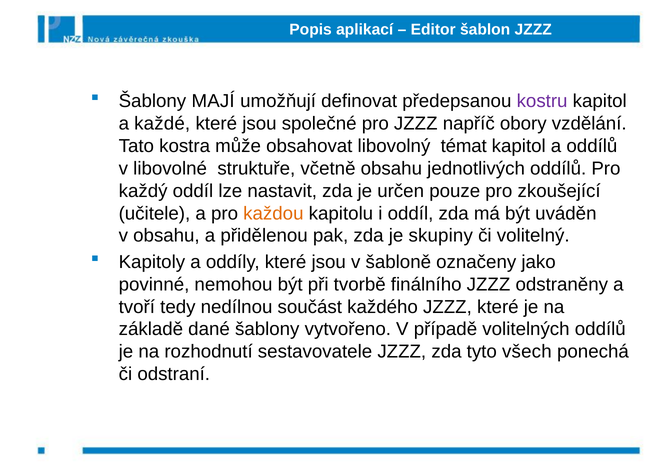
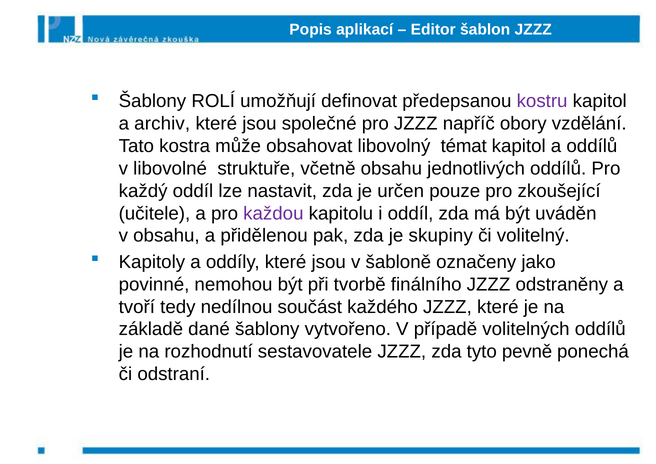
MAJÍ: MAJÍ -> ROLÍ (213, 101)
každé: každé -> archiv (162, 124)
každou colour: orange -> purple (273, 213)
všech: všech -> pevně (527, 352)
